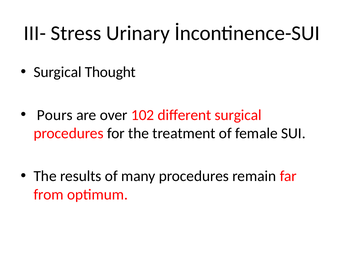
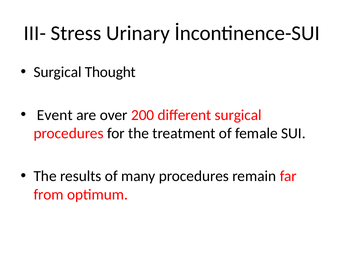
Pours: Pours -> Event (55, 115)
102: 102 -> 200 (143, 115)
